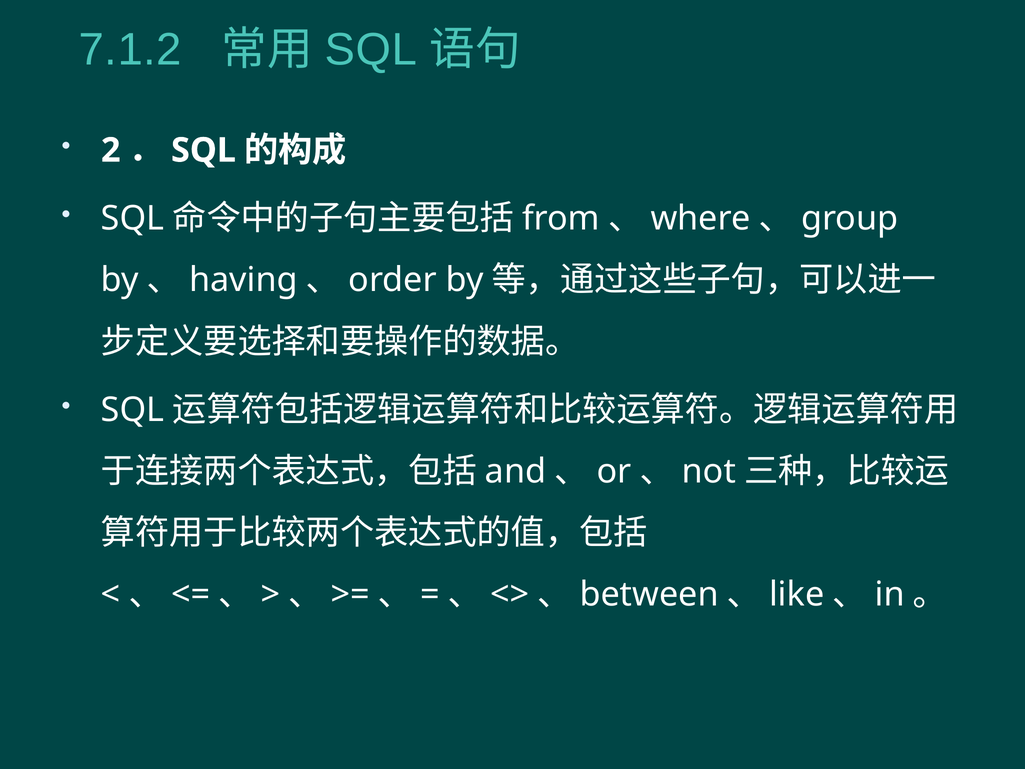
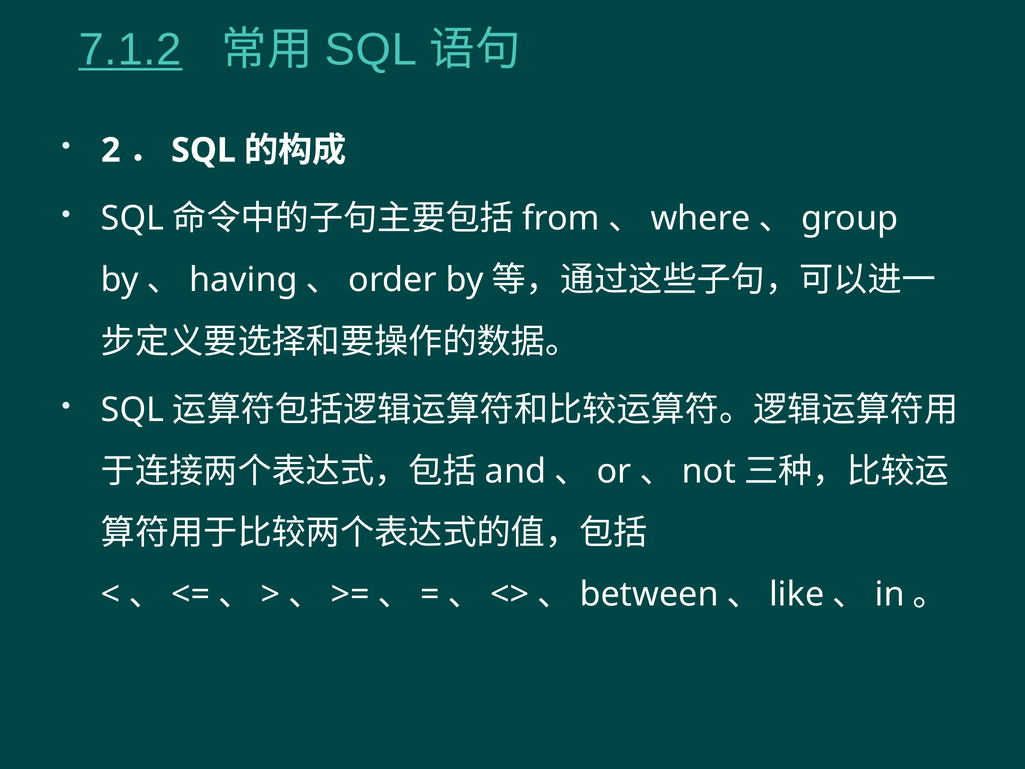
7.1.2 underline: none -> present (130, 50)
